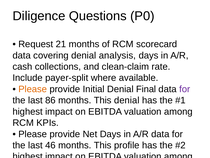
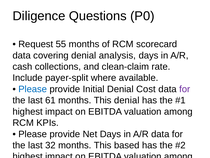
21: 21 -> 55 (61, 44)
Please colour: orange -> blue (33, 89)
Denial Final: Final -> Cost (146, 89)
86: 86 -> 61 (50, 100)
46: 46 -> 32 (50, 145)
profile: profile -> based (127, 145)
